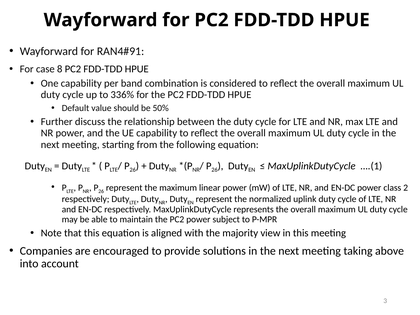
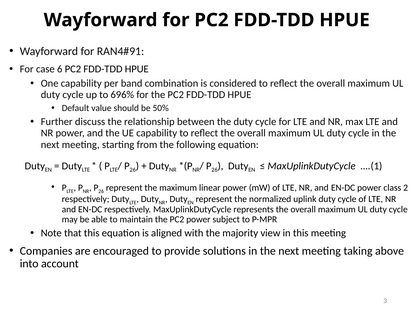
8: 8 -> 6 (60, 69)
336%: 336% -> 696% (122, 95)
